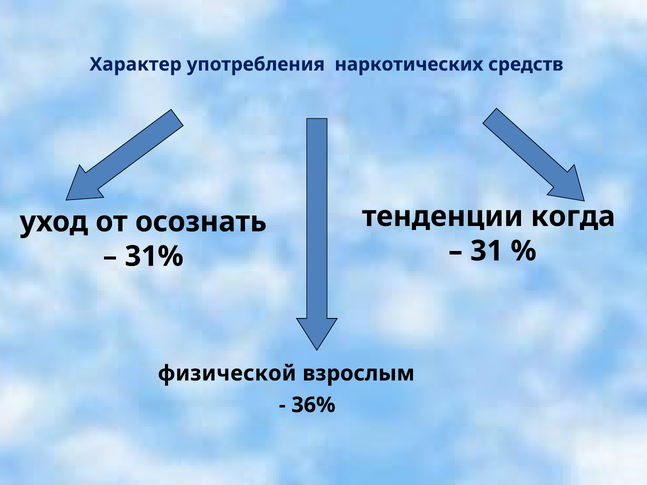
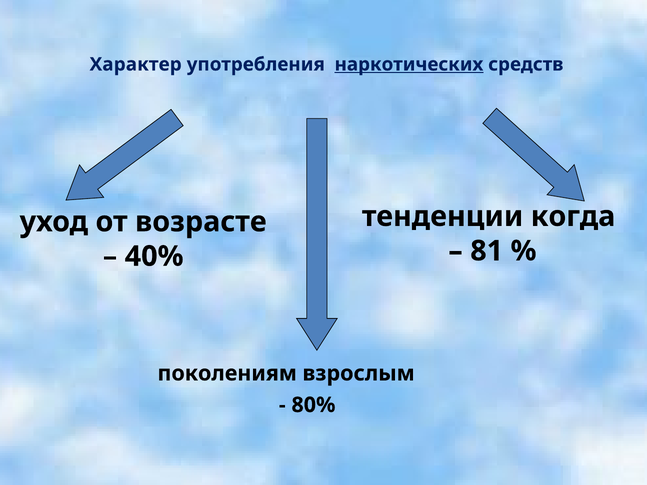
наркотических underline: none -> present (409, 64)
осознать: осознать -> возрасте (201, 222)
31: 31 -> 81 (487, 251)
31%: 31% -> 40% (154, 256)
физической: физической -> поколениям (227, 374)
36%: 36% -> 80% (313, 405)
